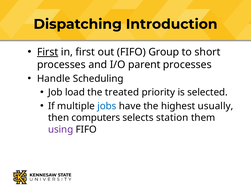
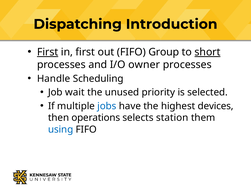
short underline: none -> present (208, 52)
parent: parent -> owner (144, 65)
load: load -> wait (75, 92)
treated: treated -> unused (122, 92)
usually: usually -> devices (216, 106)
computers: computers -> operations (96, 118)
using colour: purple -> blue (61, 130)
